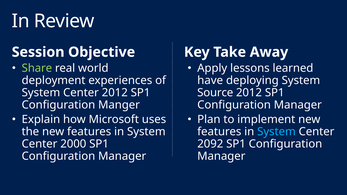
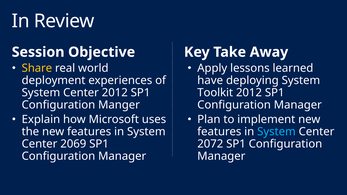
Share colour: light green -> yellow (37, 68)
Source: Source -> Toolkit (215, 93)
2000: 2000 -> 2069 (73, 144)
2092: 2092 -> 2072 (210, 144)
